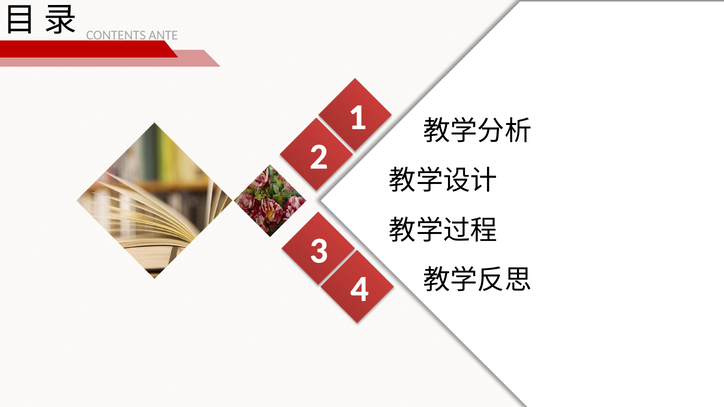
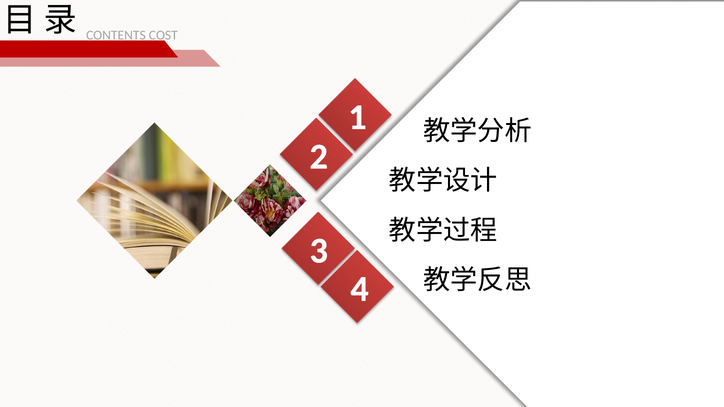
ANTE: ANTE -> COST (163, 35)
